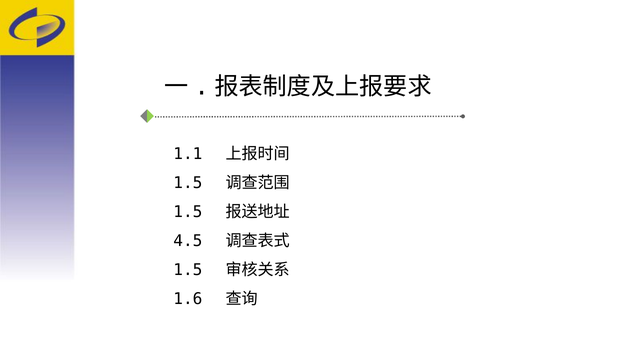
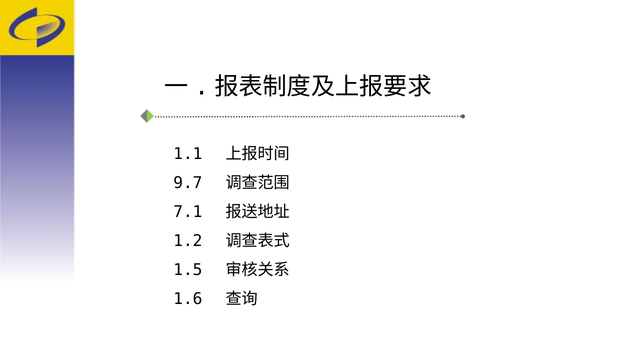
1.5: 1.5 -> 9.7 (188, 183)
1.5: 1.5 -> 7.1 (188, 212)
4.5: 4.5 -> 1.2 (188, 241)
